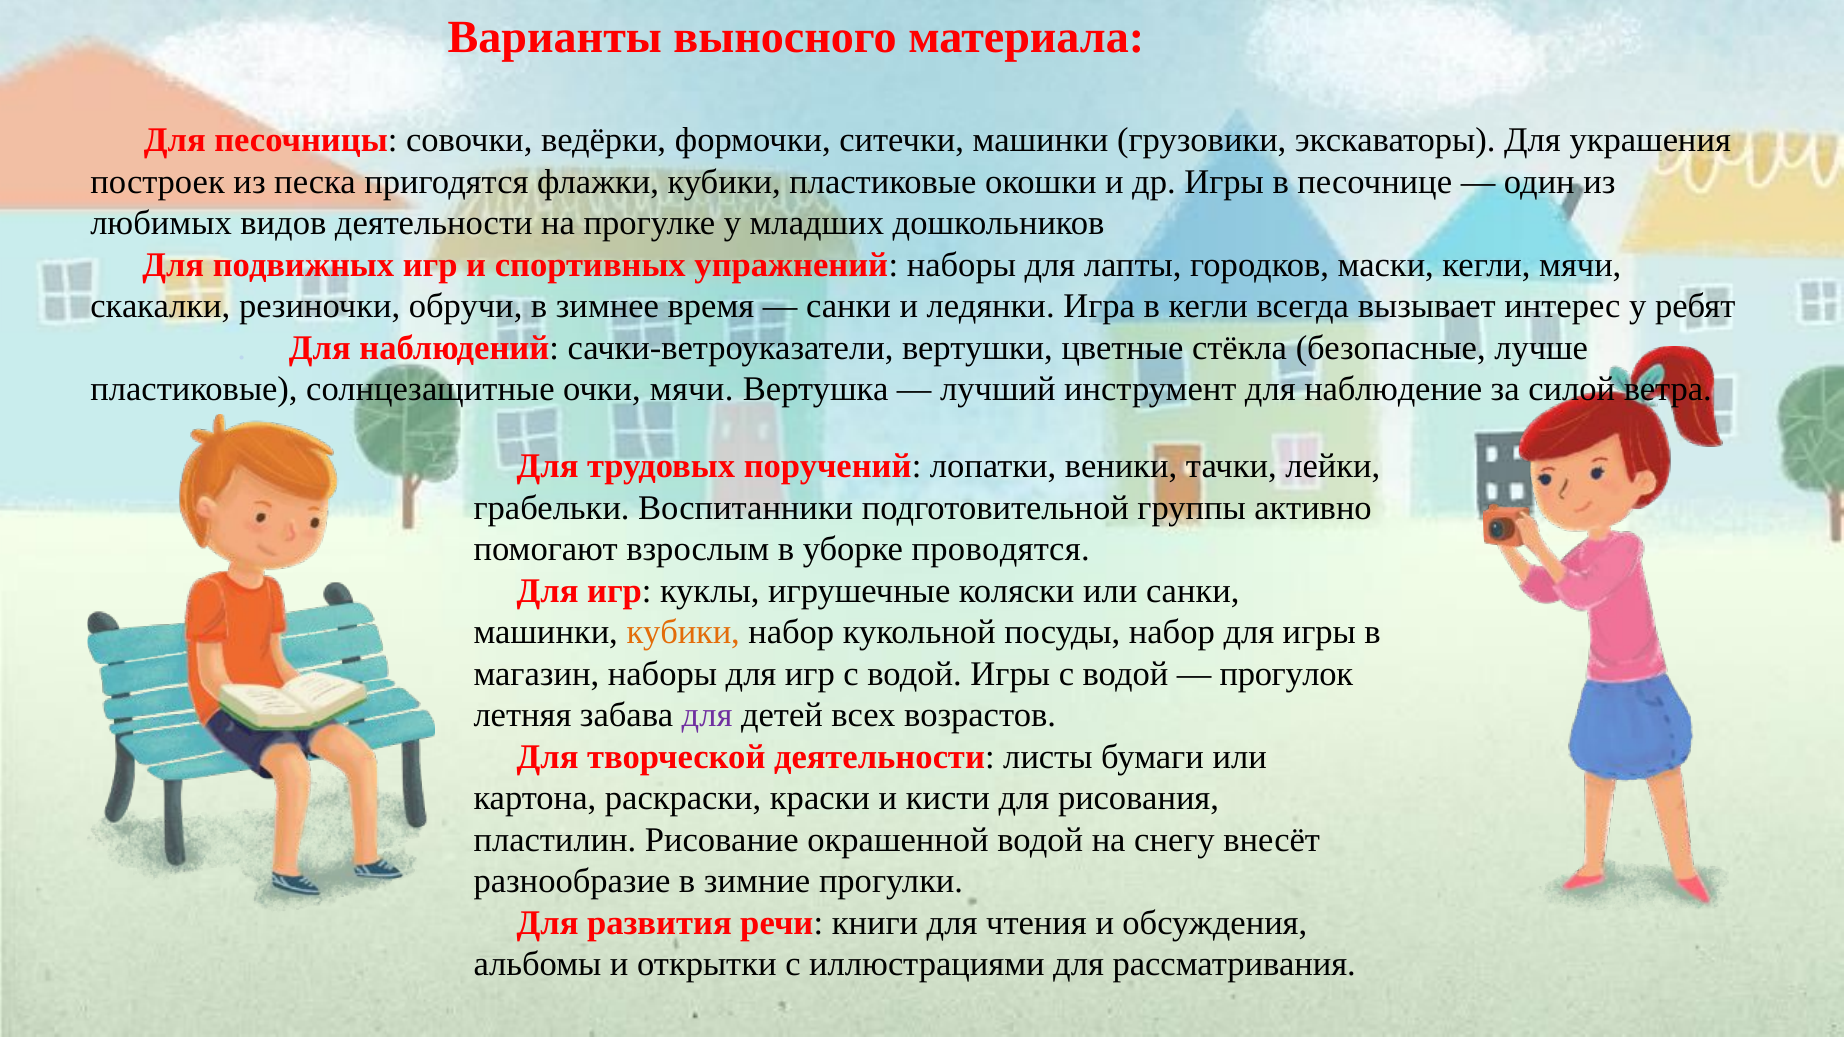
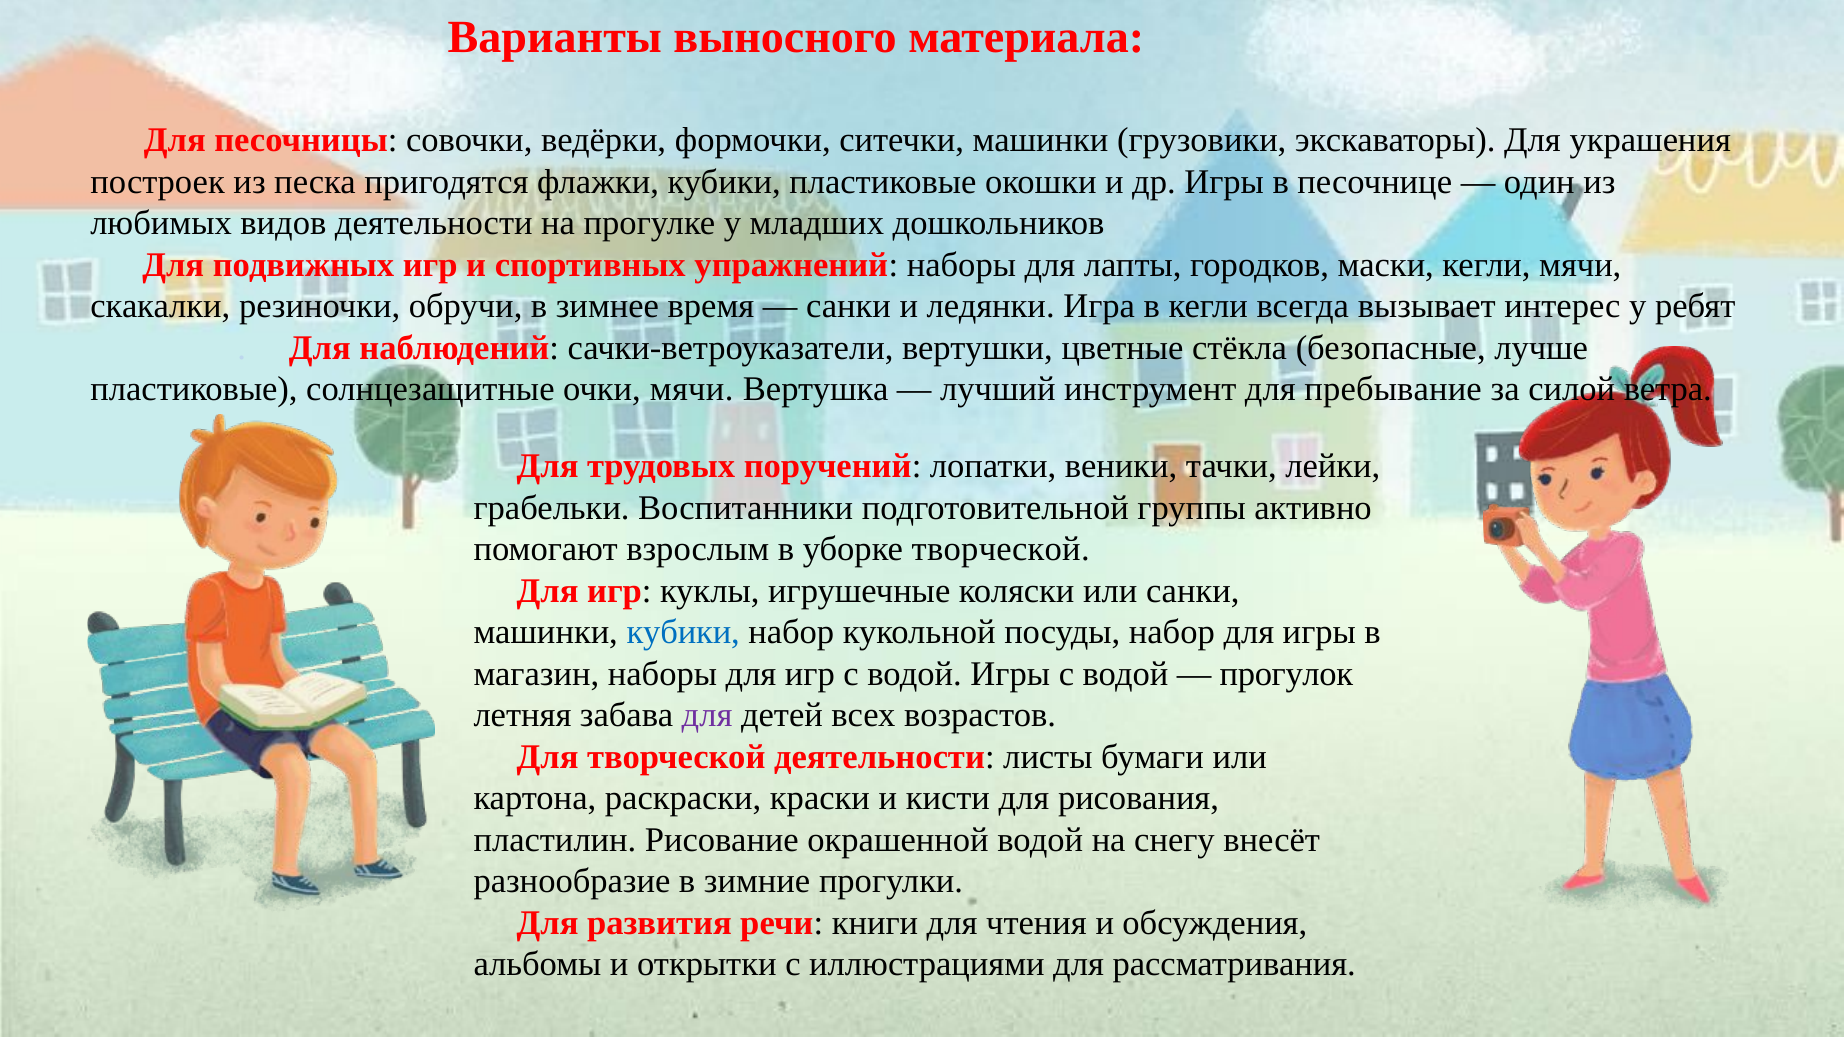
наблюдение: наблюдение -> пребывание (1393, 390)
уборке проводятся: проводятся -> творческой (1001, 550)
кубики colour: orange -> blue (683, 633)
